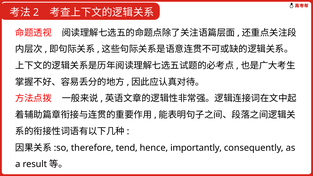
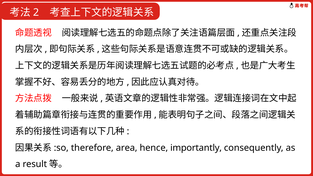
tend: tend -> area (127, 148)
